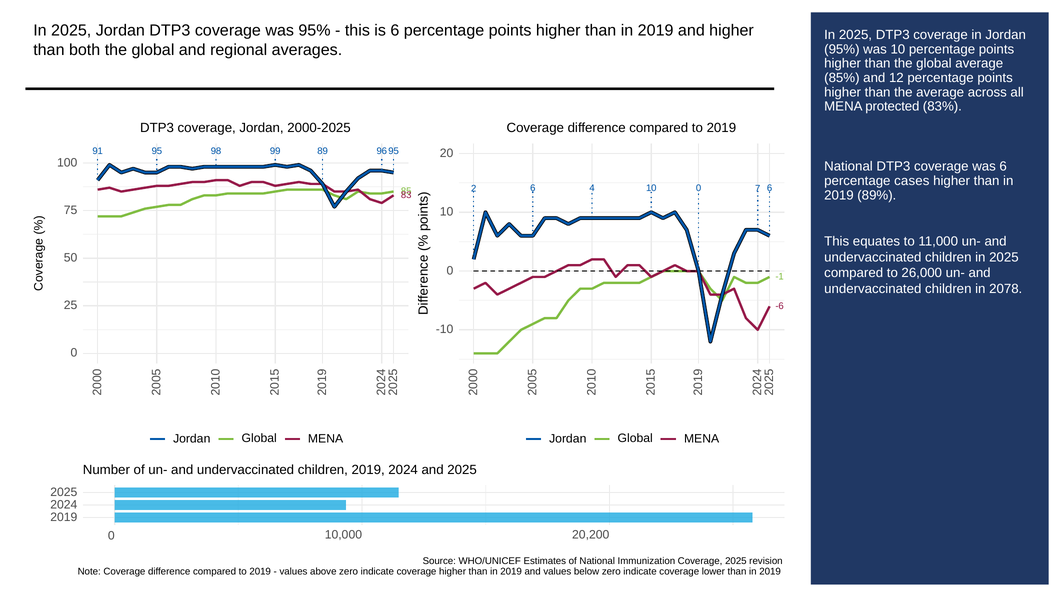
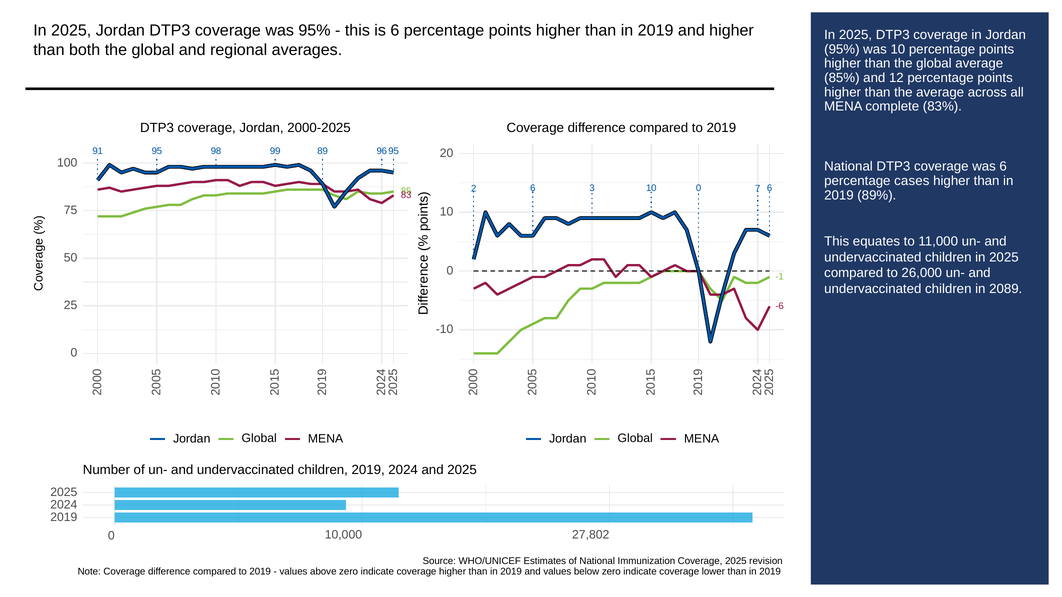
protected: protected -> complete (892, 107)
6 4: 4 -> 3 (592, 188)
2078: 2078 -> 2089 (1006, 289)
20,200: 20,200 -> 27,802 (591, 535)
